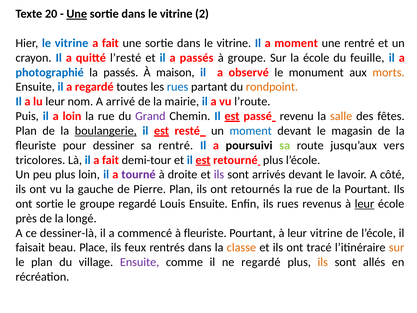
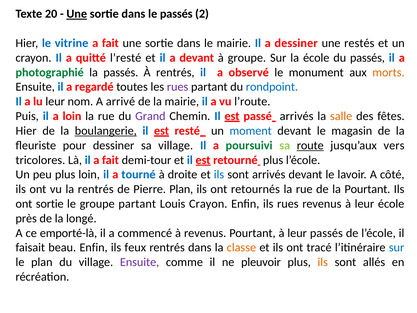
vitrine: vitrine -> passés (176, 14)
vitrine: vitrine -> mairie (234, 43)
a moment: moment -> dessiner (296, 43)
une rentré: rentré -> restés (359, 43)
a passés: passés -> devant (197, 58)
du feuille: feuille -> passés (367, 58)
photographié colour: blue -> green (50, 72)
À maison: maison -> rentrés (175, 72)
rues colour: blue -> purple (178, 87)
rondpoint colour: orange -> blue (272, 87)
passé revenu: revenu -> arrivés (297, 116)
Plan: Plan -> Hier (26, 131)
sa rentré: rentré -> village (176, 145)
poursuivi colour: black -> green (249, 145)
route underline: none -> present (310, 145)
tourné colour: purple -> blue (138, 174)
ils colour: purple -> blue (219, 174)
la gauche: gauche -> rentrés (96, 189)
groupe regardé: regardé -> partant (137, 204)
Louis Ensuite: Ensuite -> Crayon (208, 204)
leur underline: present -> none (364, 204)
dessiner-là: dessiner-là -> emporté-là (69, 233)
à fleuriste: fleuriste -> revenus (205, 233)
leur vitrine: vitrine -> passés (326, 233)
beau Place: Place -> Enfin (94, 247)
sur colour: orange -> blue (397, 247)
ne regardé: regardé -> pleuvoir (261, 262)
